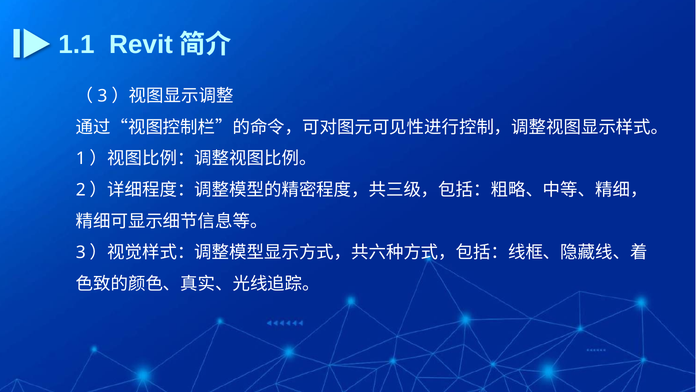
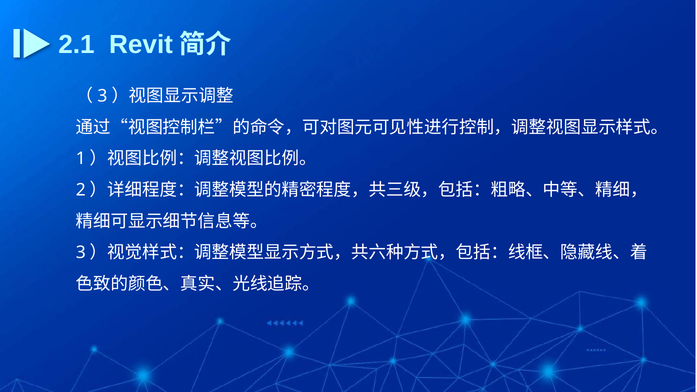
1.1: 1.1 -> 2.1 (76, 45)
